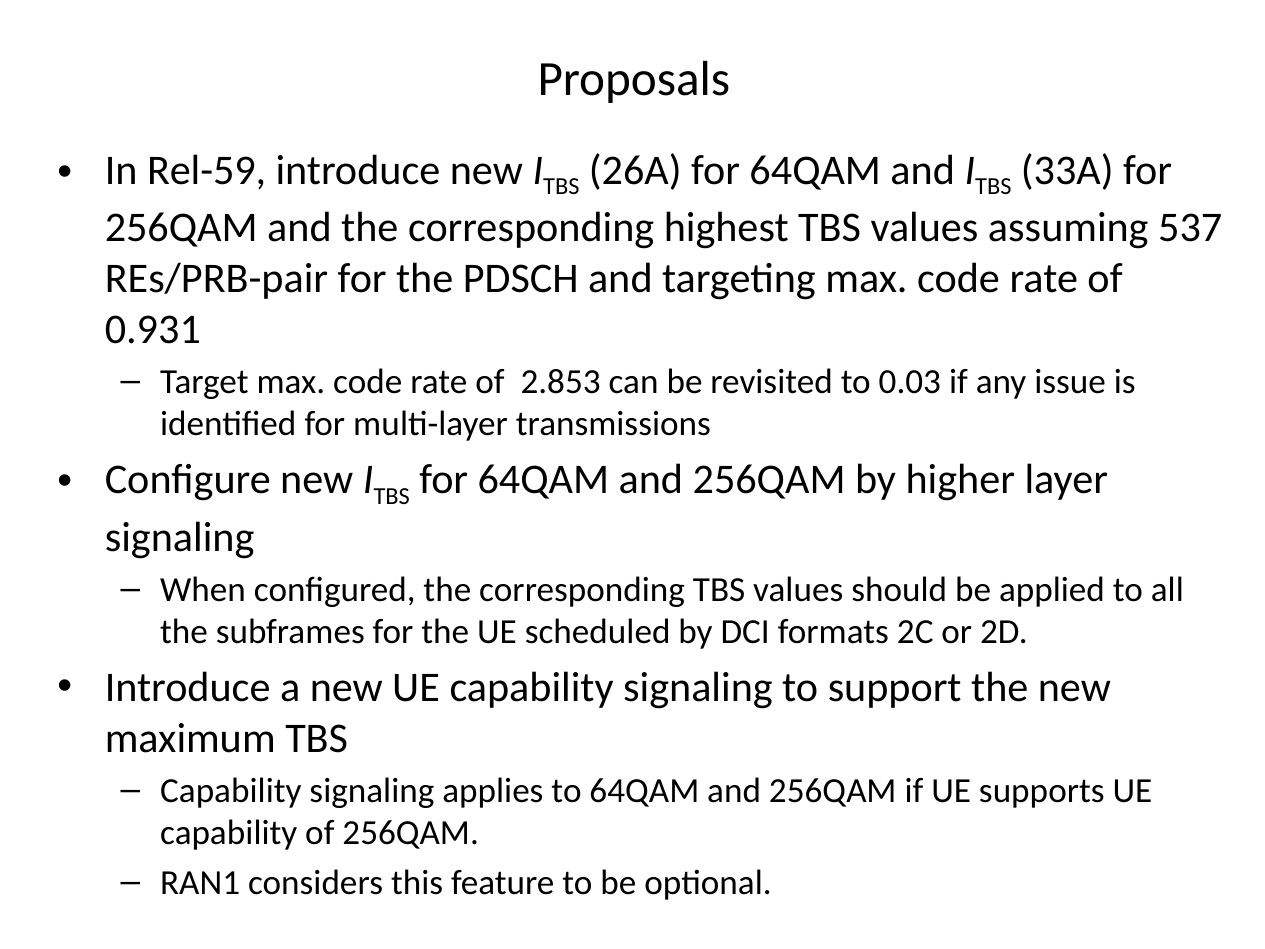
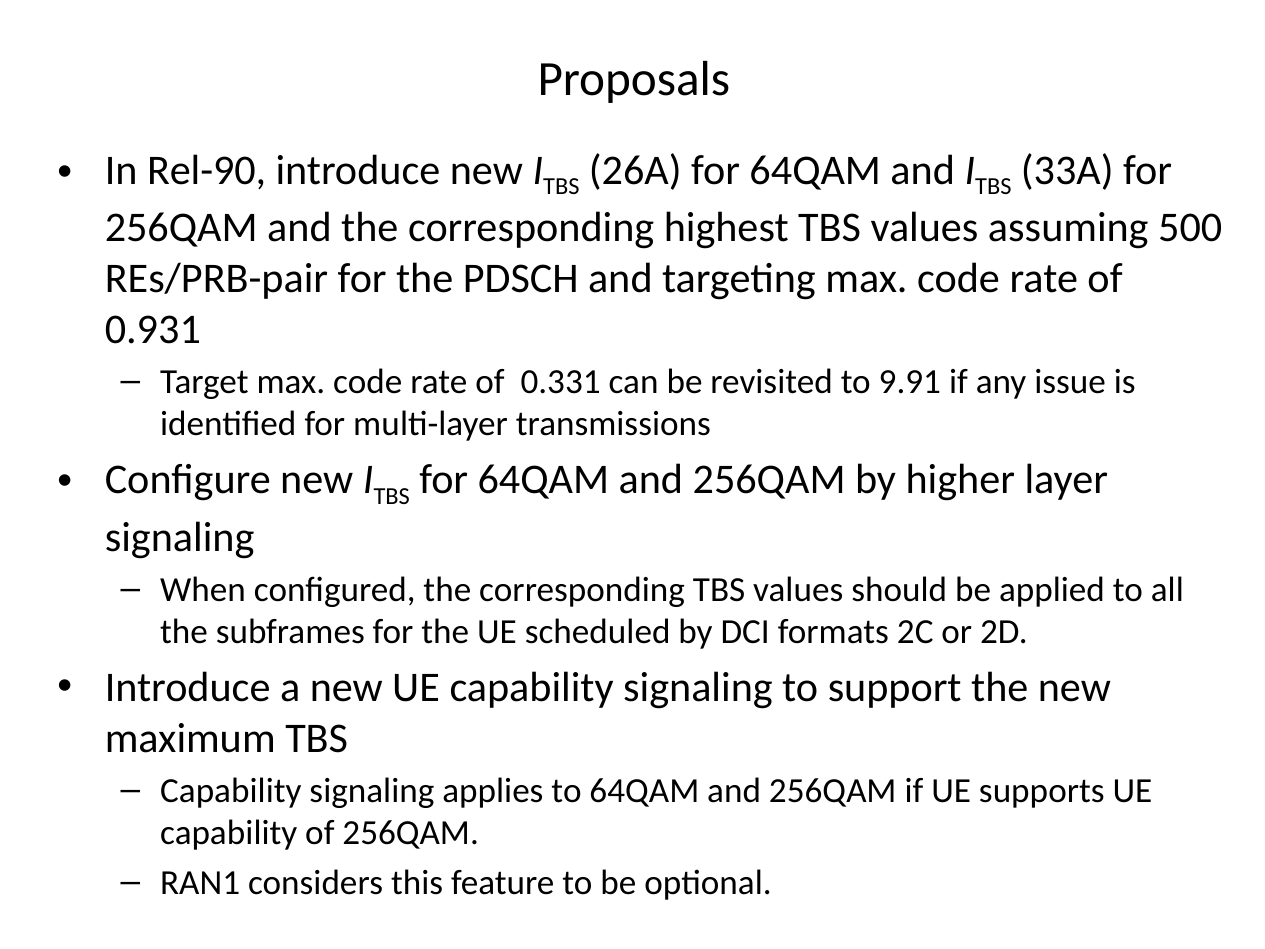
Rel-59: Rel-59 -> Rel-90 (207, 170)
537: 537 -> 500 (1190, 228)
2.853: 2.853 -> 0.331 (561, 382)
0.03: 0.03 -> 9.91 (910, 382)
